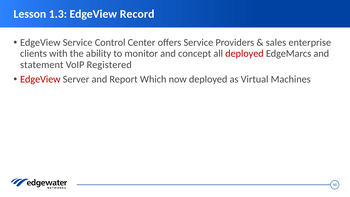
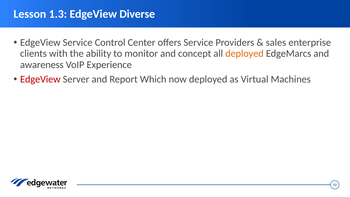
Record: Record -> Diverse (137, 14)
deployed colour: red -> orange (244, 54)
statement: statement -> awareness (42, 65)
Registered: Registered -> Experience (109, 65)
